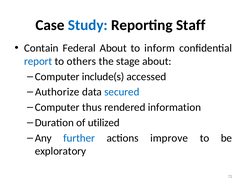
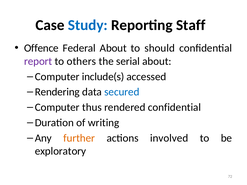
Contain: Contain -> Offence (41, 48)
inform: inform -> should (160, 48)
report colour: blue -> purple (38, 61)
stage: stage -> serial (128, 61)
Authorize: Authorize -> Rendering (57, 92)
rendered information: information -> confidential (174, 107)
utilized: utilized -> writing (104, 123)
further colour: blue -> orange (79, 138)
improve: improve -> involved (169, 138)
